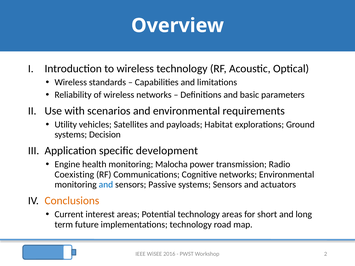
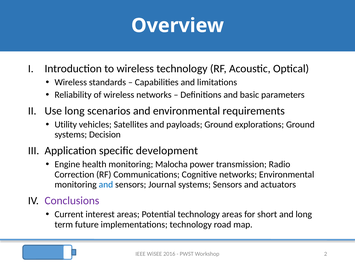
Use with: with -> long (75, 111)
payloads Habitat: Habitat -> Ground (219, 125)
Coexisting: Coexisting -> Correction (74, 175)
Passive: Passive -> Journal (162, 185)
Conclusions colour: orange -> purple (72, 201)
